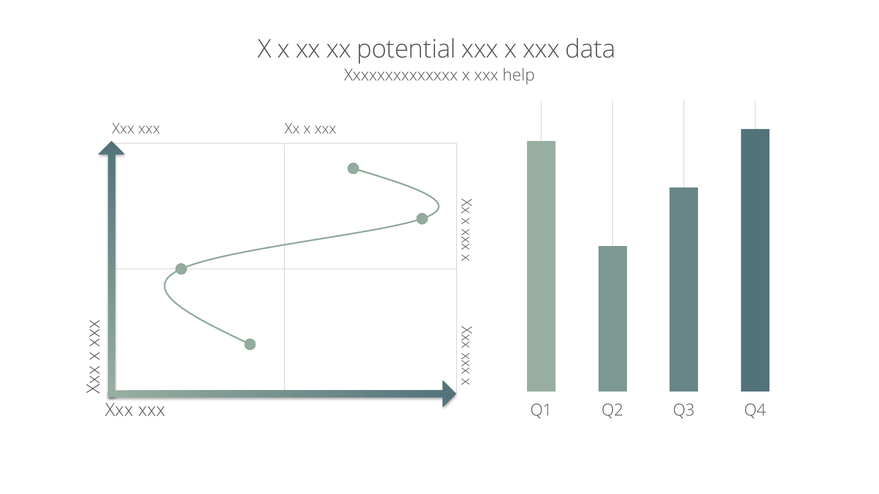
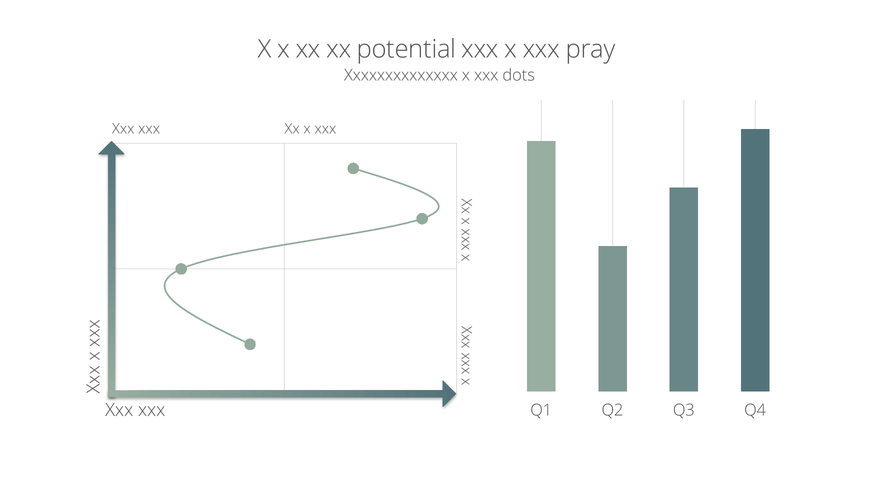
data: data -> pray (591, 49)
help: help -> dots (519, 75)
